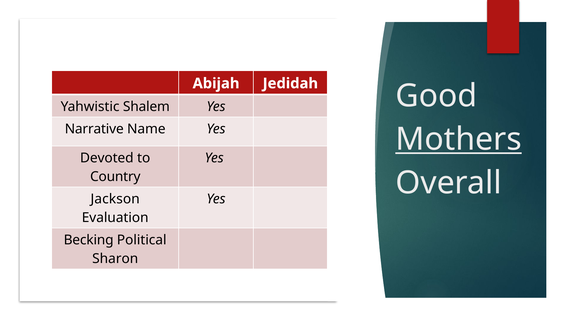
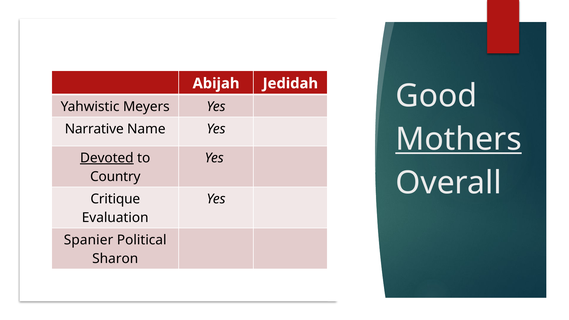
Shalem: Shalem -> Meyers (146, 107)
Devoted underline: none -> present (107, 158)
Jackson: Jackson -> Critique (115, 199)
Becking: Becking -> Spanier (88, 240)
